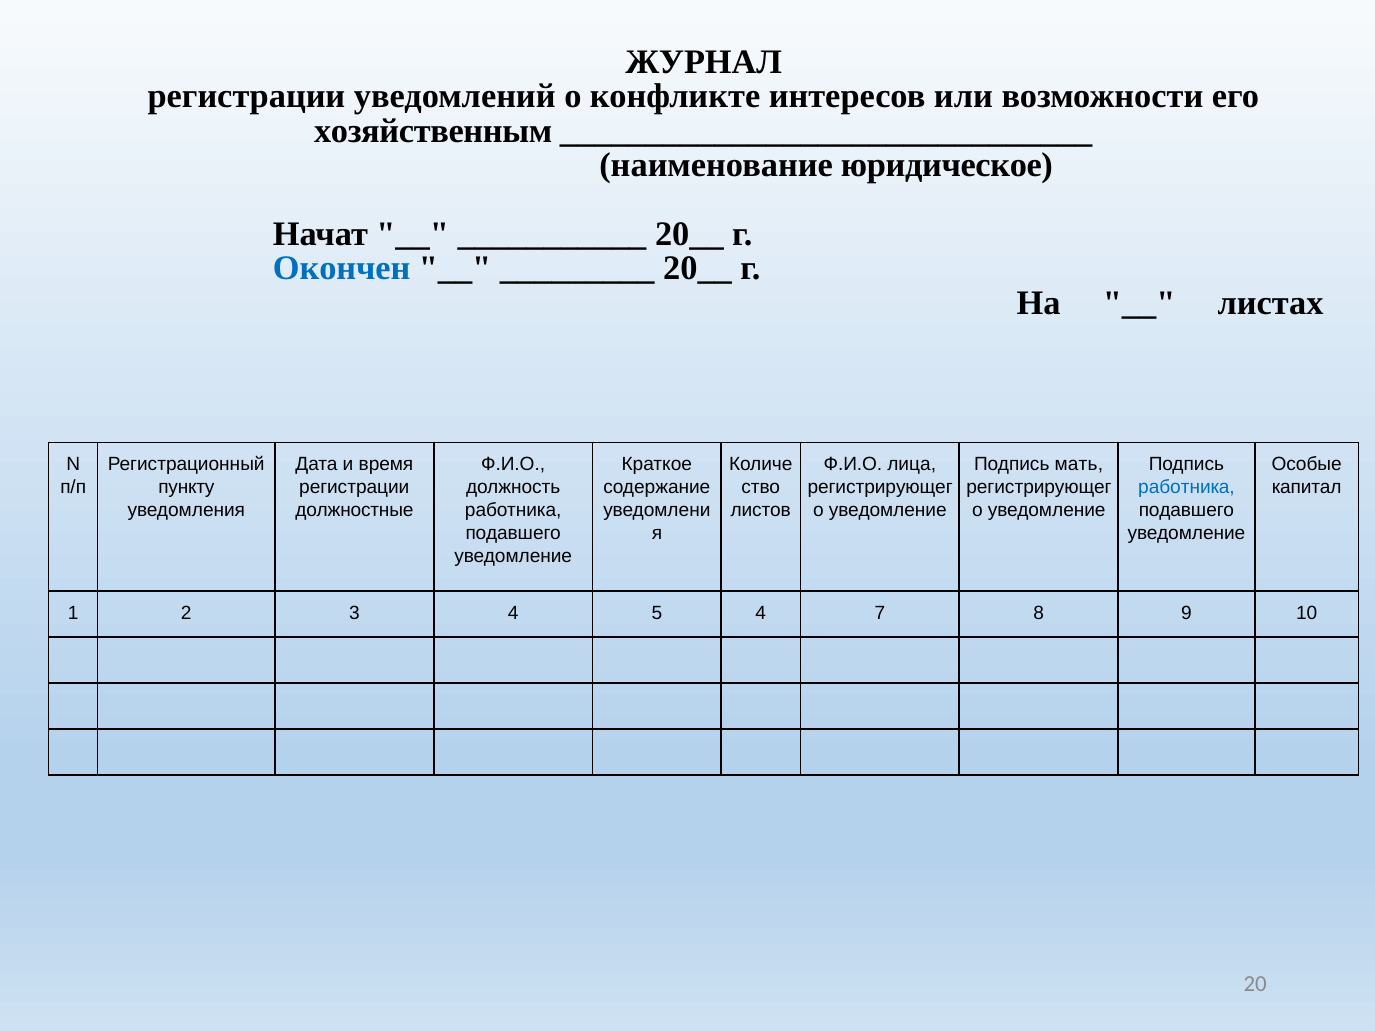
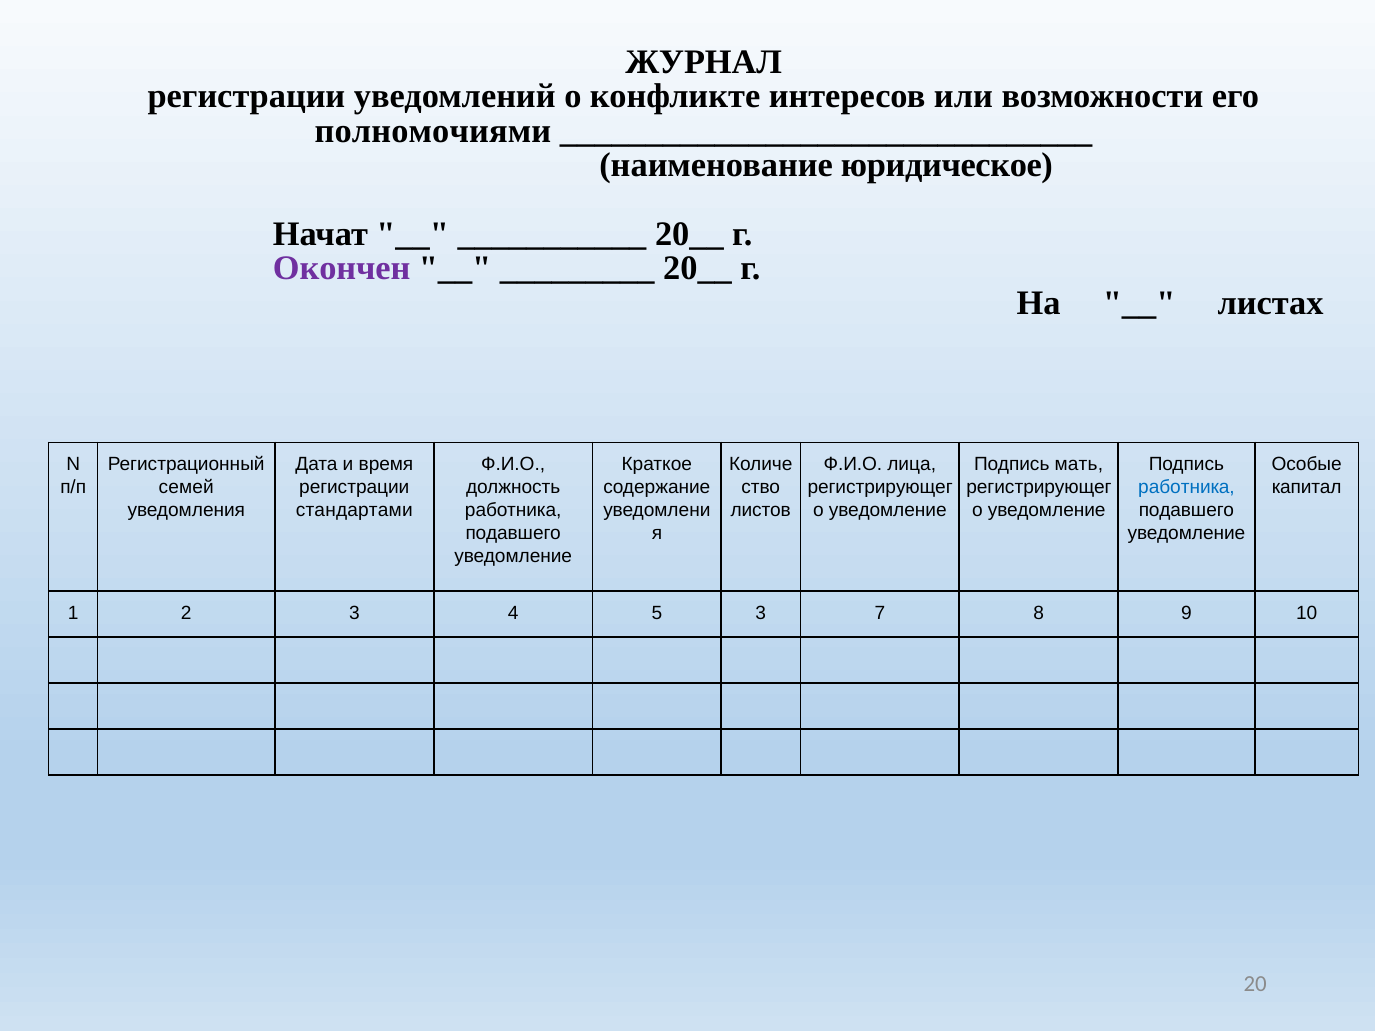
хозяйственным: хозяйственным -> полномочиями (433, 131)
Окончен colour: blue -> purple (342, 268)
пункту: пункту -> семей (186, 488)
должностные: должностные -> стандартами (354, 510)
5 4: 4 -> 3 (761, 613)
